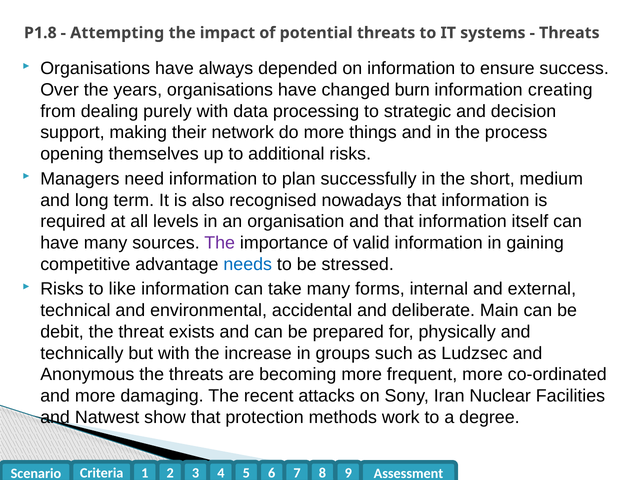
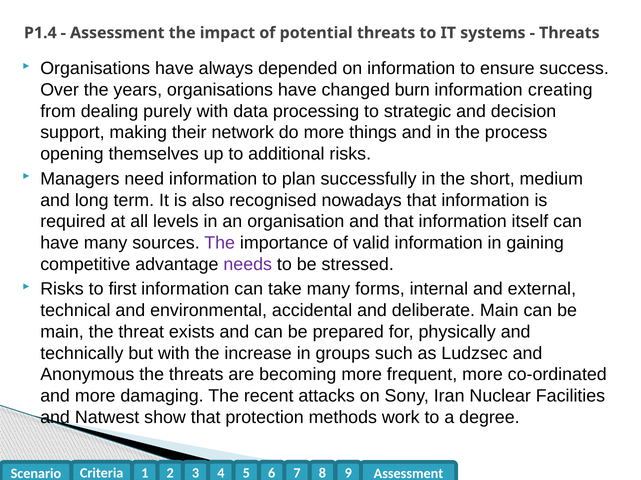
P1.8: P1.8 -> P1.4 (40, 33)
Attempting: Attempting -> Assessment (117, 33)
needs colour: blue -> purple (248, 265)
like: like -> first (122, 290)
debit: debit -> main (62, 332)
